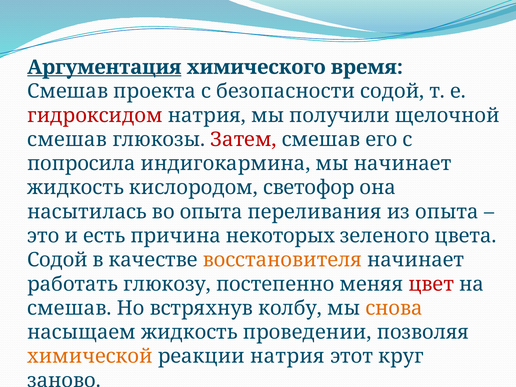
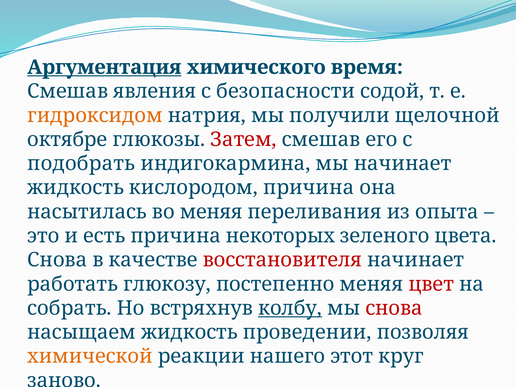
проекта: проекта -> явления (155, 91)
гидроксидом colour: red -> orange (95, 115)
смешав: смешав -> октябре (67, 140)
попросила: попросила -> подобрать (81, 164)
кислородом светофор: светофор -> причина (309, 188)
во опыта: опыта -> меняя (211, 212)
Содой: Содой -> Снова (57, 260)
восстановителя colour: orange -> red (282, 260)
смешав: смешав -> собрать (69, 308)
колбу underline: none -> present (290, 308)
снова colour: orange -> red (394, 308)
реакции натрия: натрия -> нашего (288, 356)
